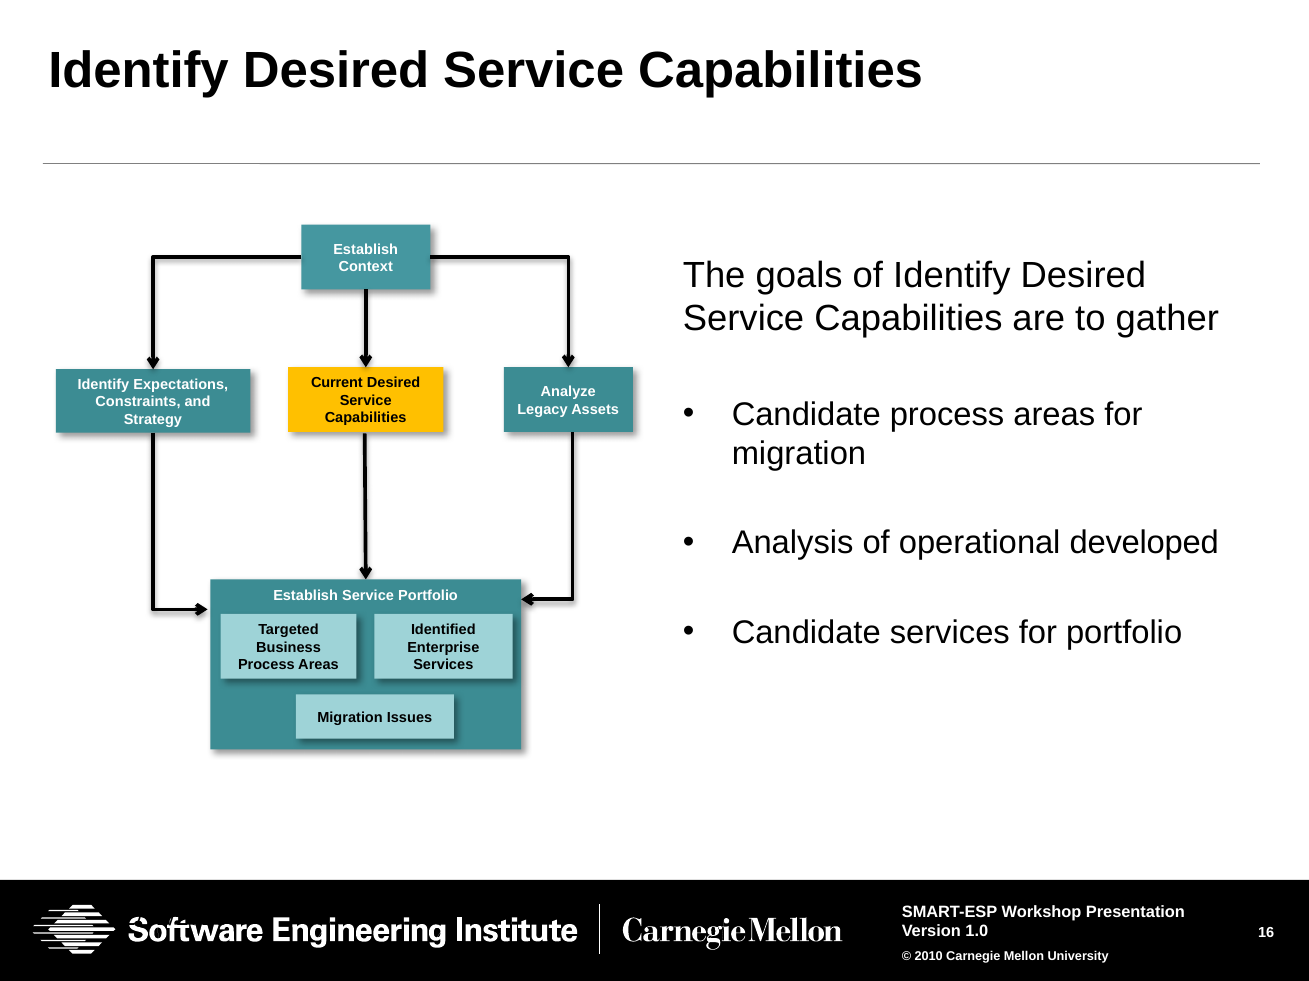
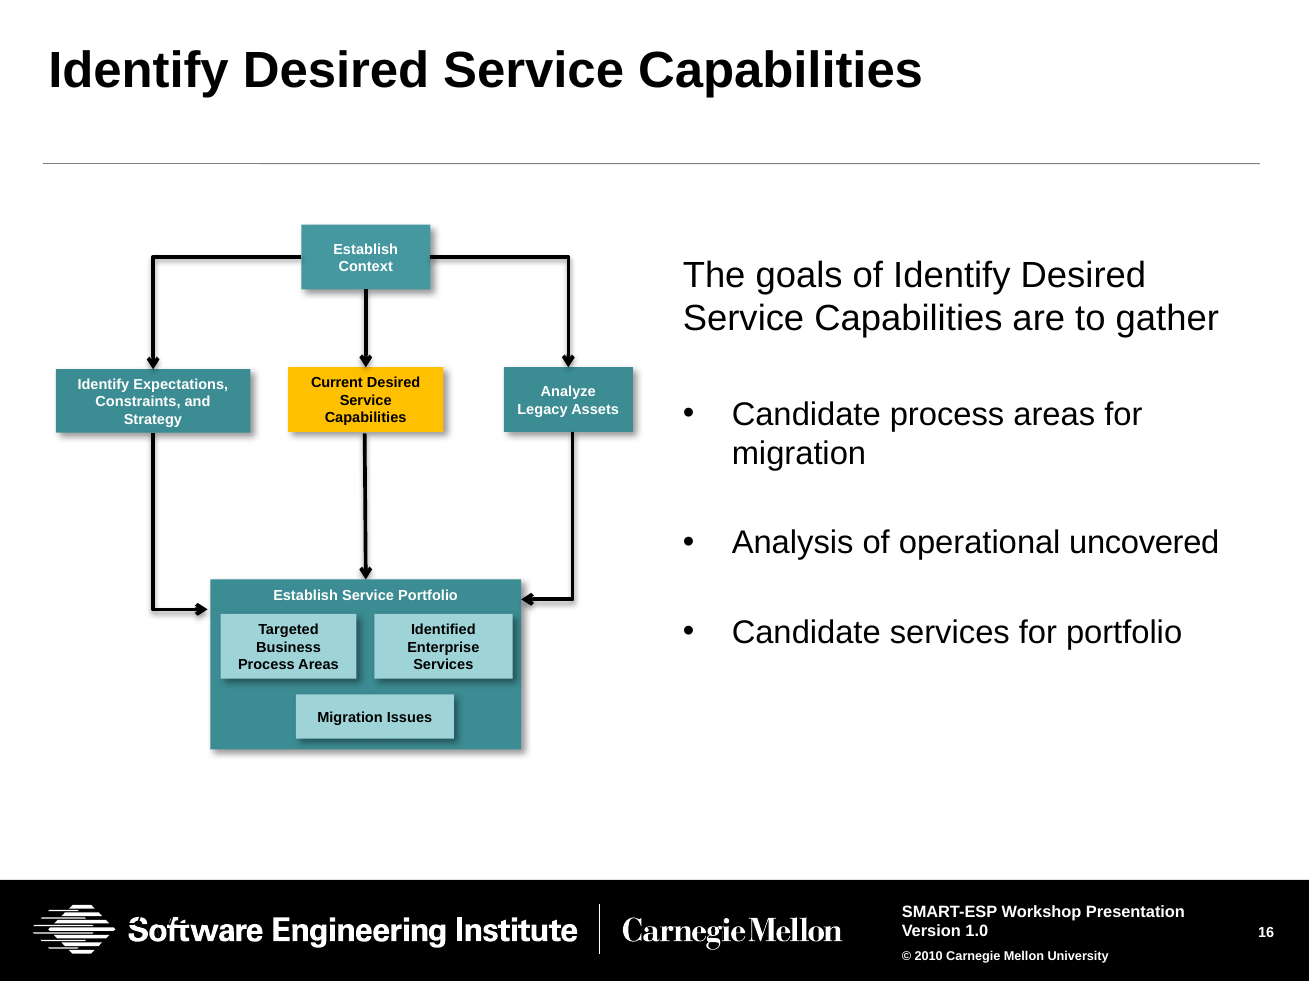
developed: developed -> uncovered (1144, 543)
